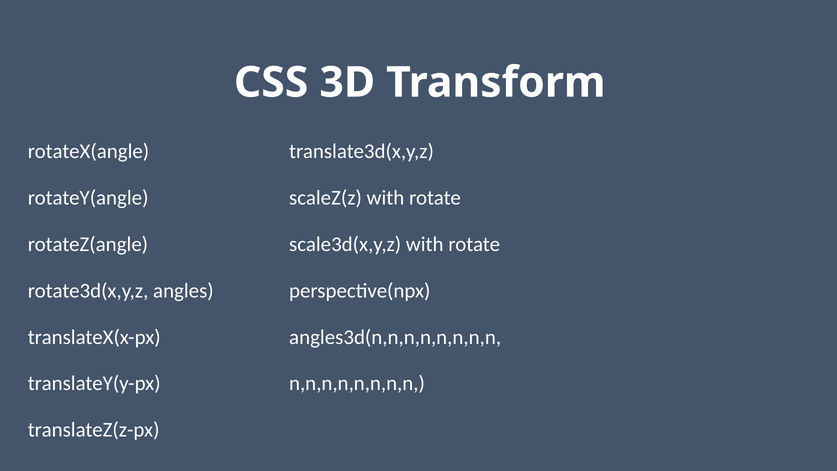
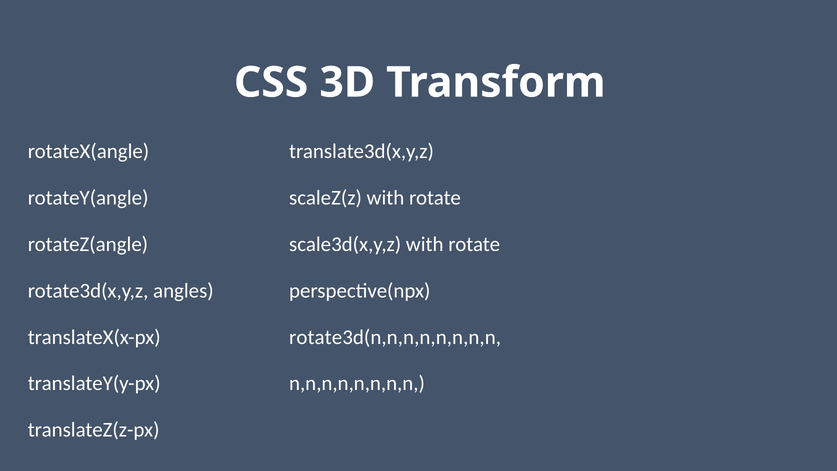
angles3d(n,n,n,n,n,n,n,n: angles3d(n,n,n,n,n,n,n,n -> rotate3d(n,n,n,n,n,n,n,n (395, 337)
